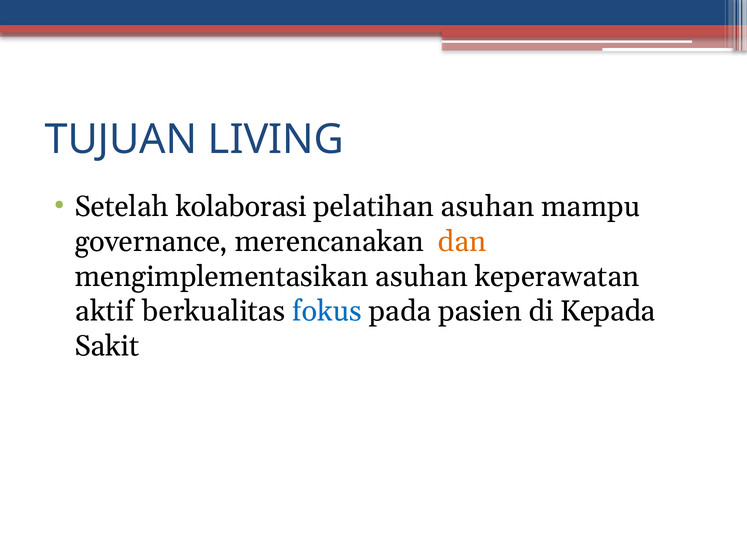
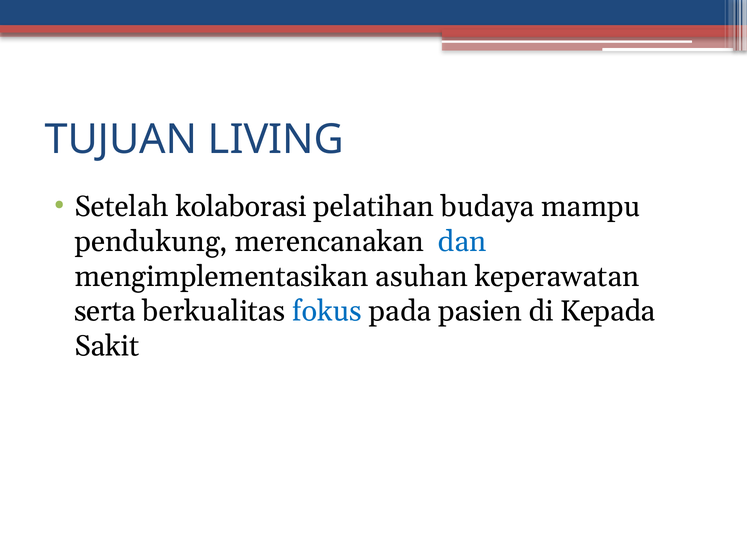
pelatihan asuhan: asuhan -> budaya (488, 207)
governance: governance -> pendukung (151, 242)
dan colour: orange -> blue (462, 242)
aktif: aktif -> serta (105, 312)
